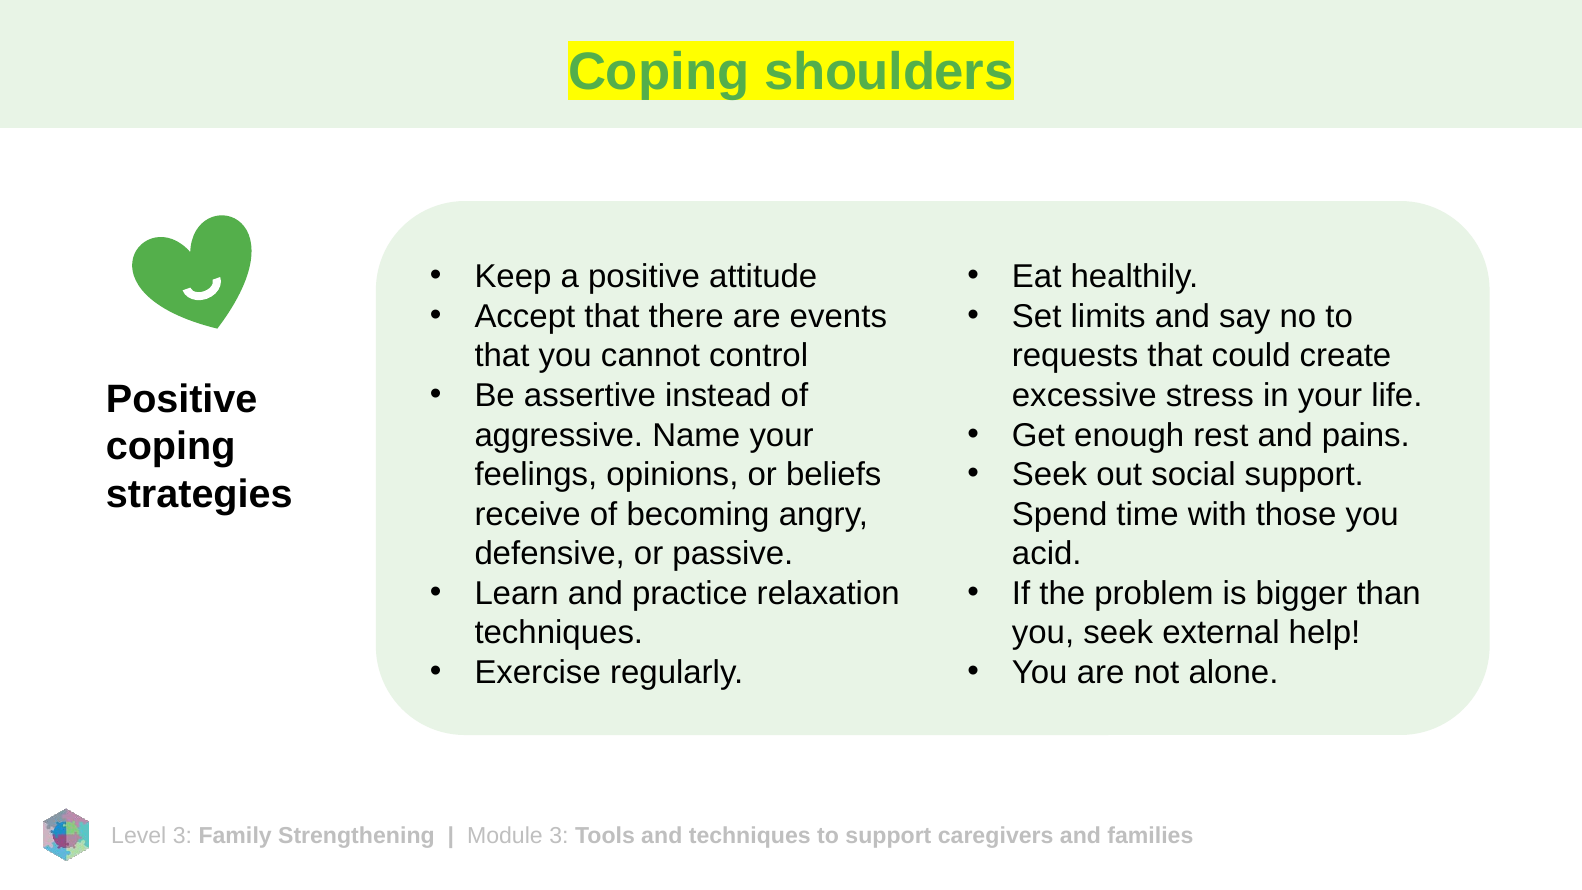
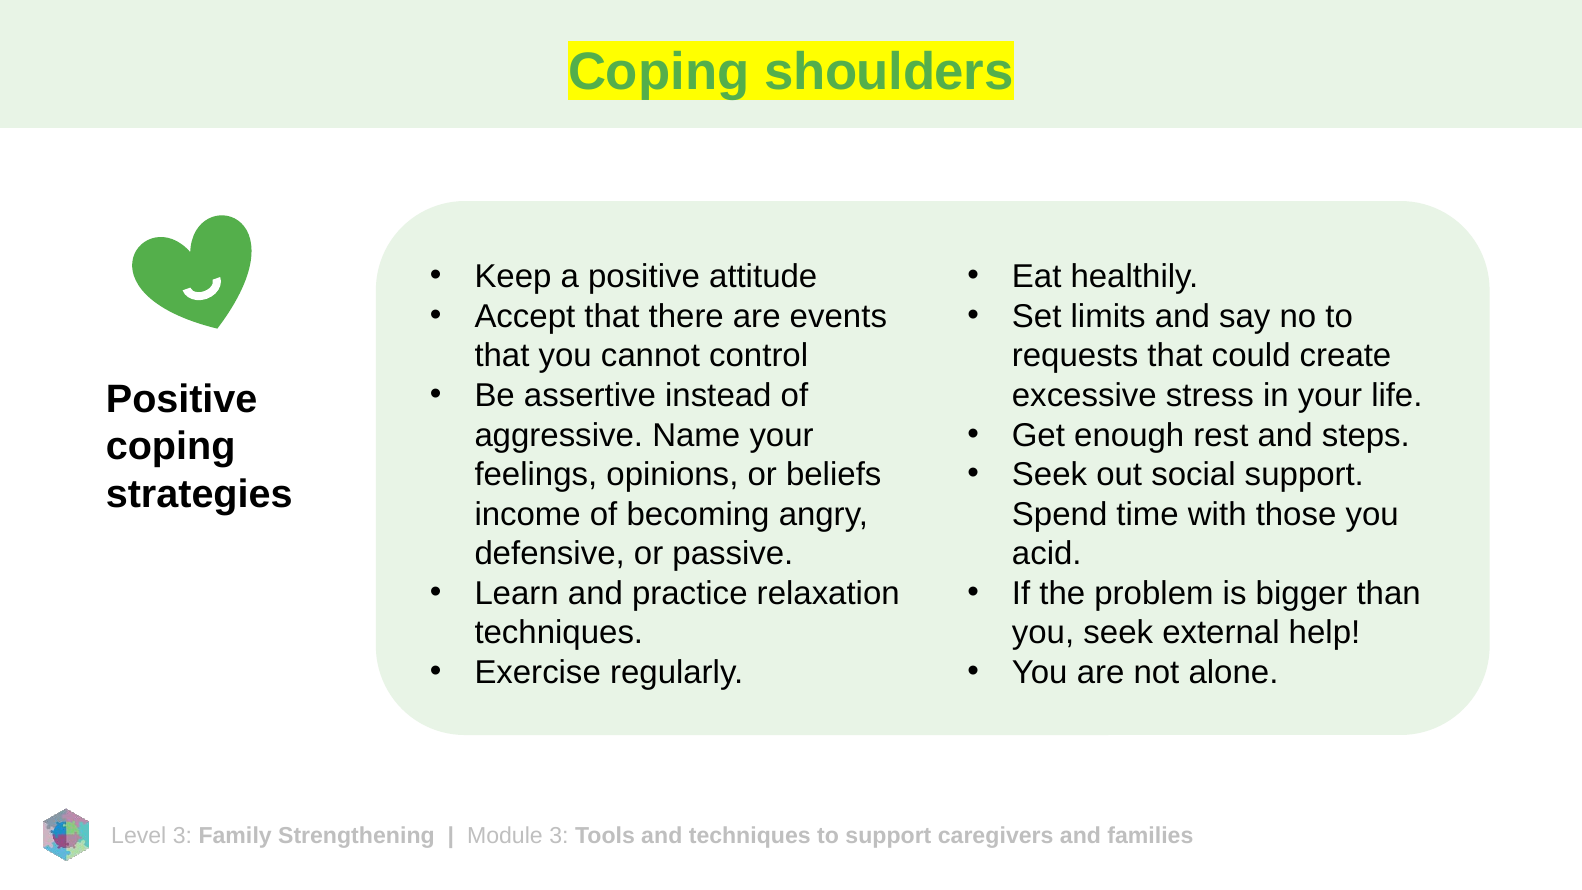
pains: pains -> steps (1366, 435)
receive: receive -> income (528, 514)
